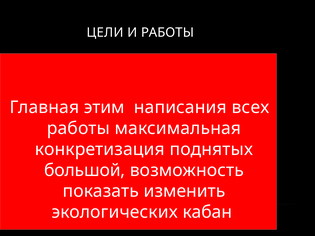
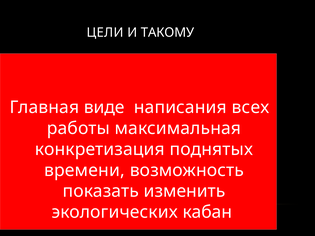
И РАБОТЫ: РАБОТЫ -> ТАКОМУ (168, 33)
этим: этим -> виде (104, 107)
большой: большой -> времени (84, 170)
